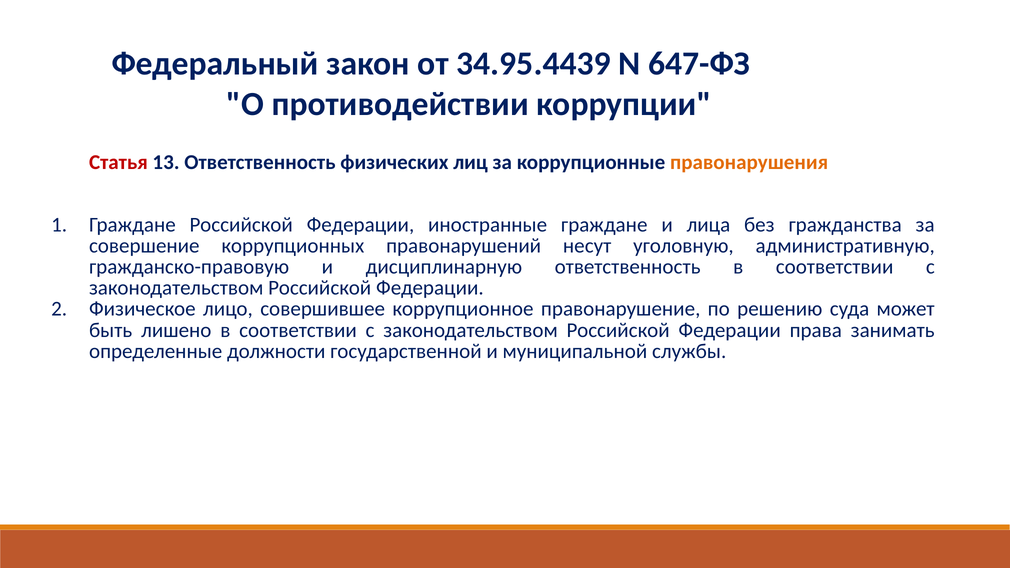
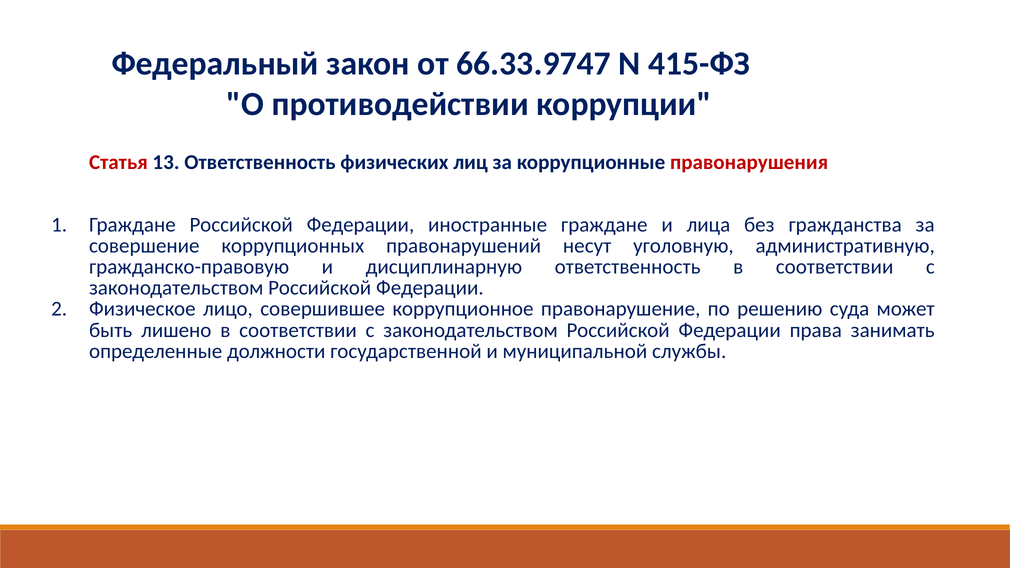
34.95.4439: 34.95.4439 -> 66.33.9747 (534, 64)
647-ФЗ: 647-ФЗ -> 415-ФЗ (699, 64)
правонарушения colour: orange -> red (749, 162)
